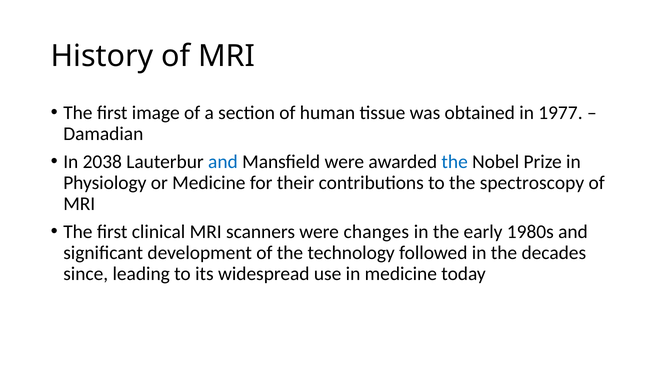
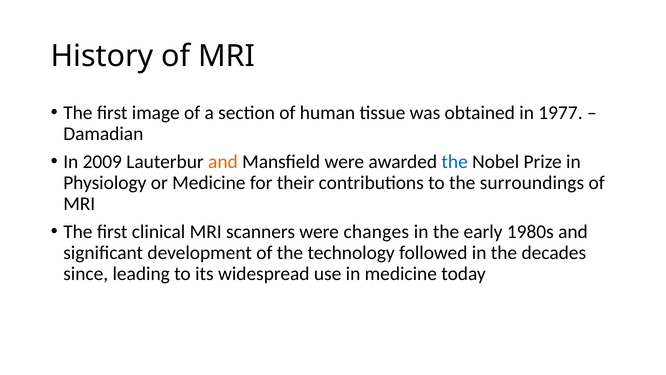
2038: 2038 -> 2009 (102, 162)
and colour: blue -> orange (223, 162)
spectroscopy: spectroscopy -> surroundings (532, 182)
